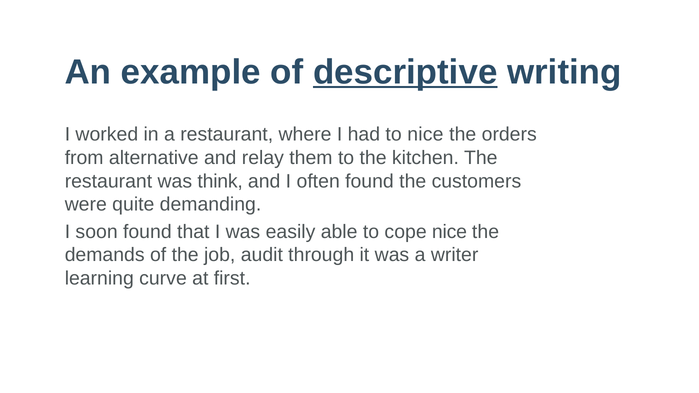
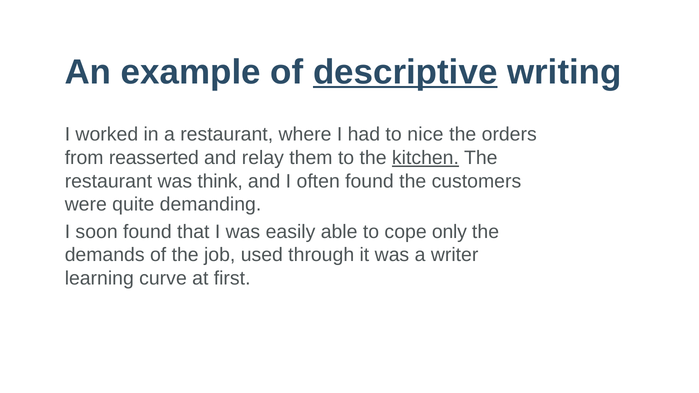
alternative: alternative -> reasserted (154, 158)
kitchen underline: none -> present (425, 158)
cope nice: nice -> only (449, 232)
audit: audit -> used (262, 255)
